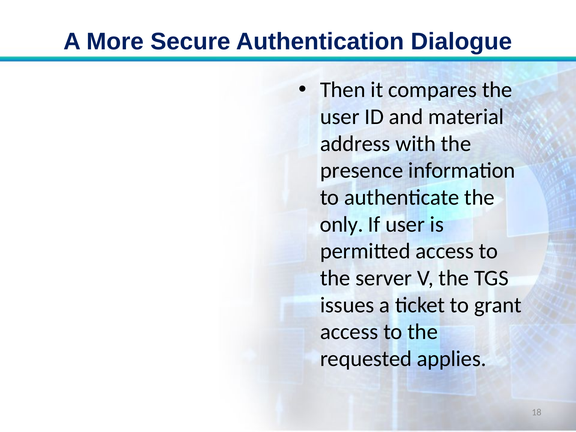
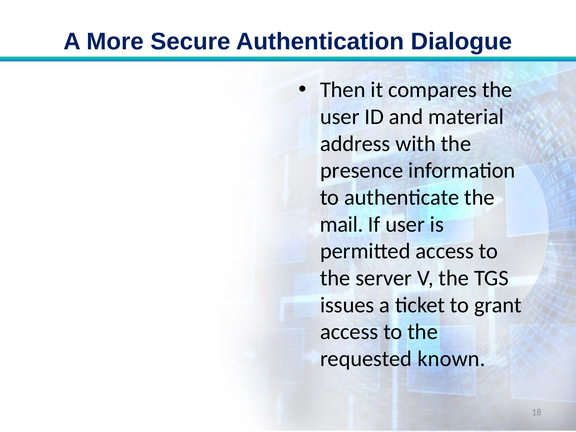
only: only -> mail (342, 224)
applies: applies -> known (451, 359)
